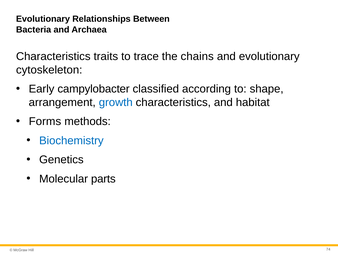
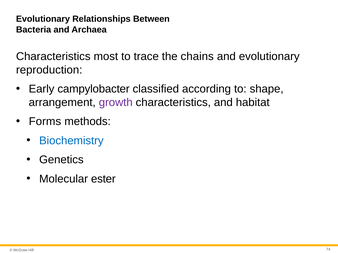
traits: traits -> most (106, 56)
cytoskeleton: cytoskeleton -> reproduction (49, 70)
growth colour: blue -> purple (116, 103)
parts: parts -> ester (103, 179)
